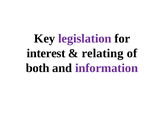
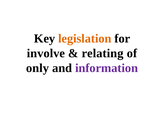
legislation colour: purple -> orange (85, 38)
interest: interest -> involve (46, 53)
both: both -> only (38, 68)
